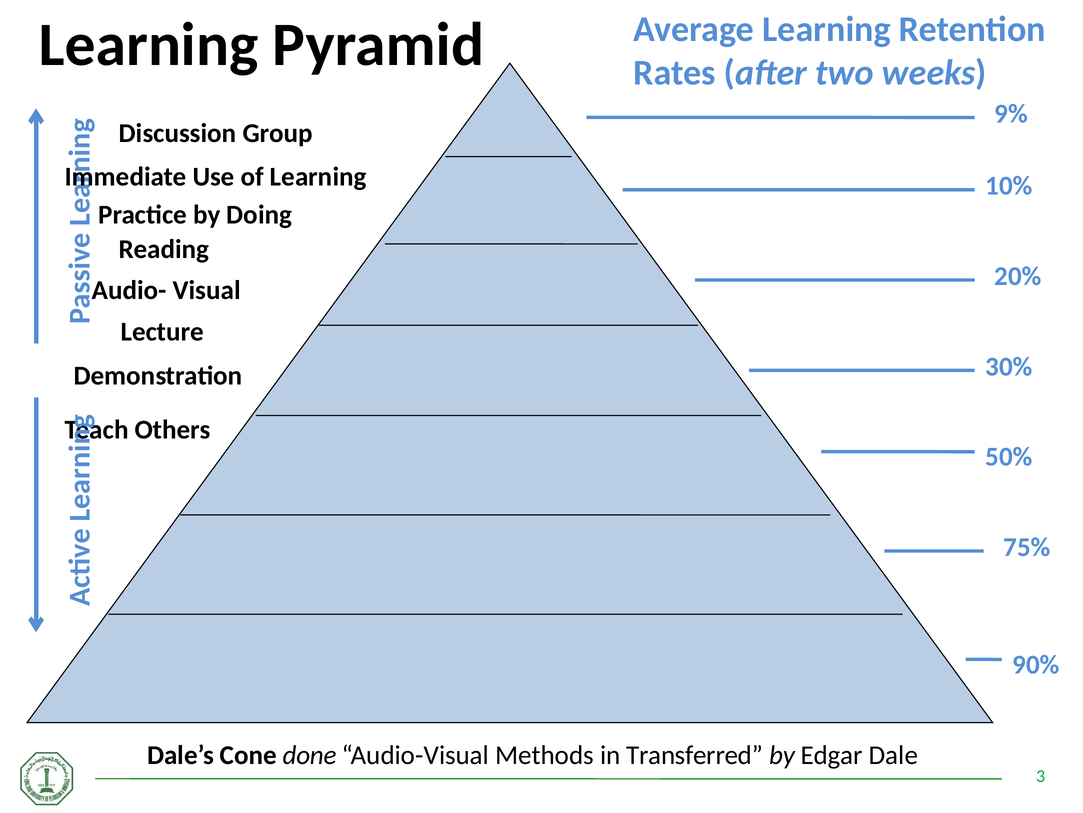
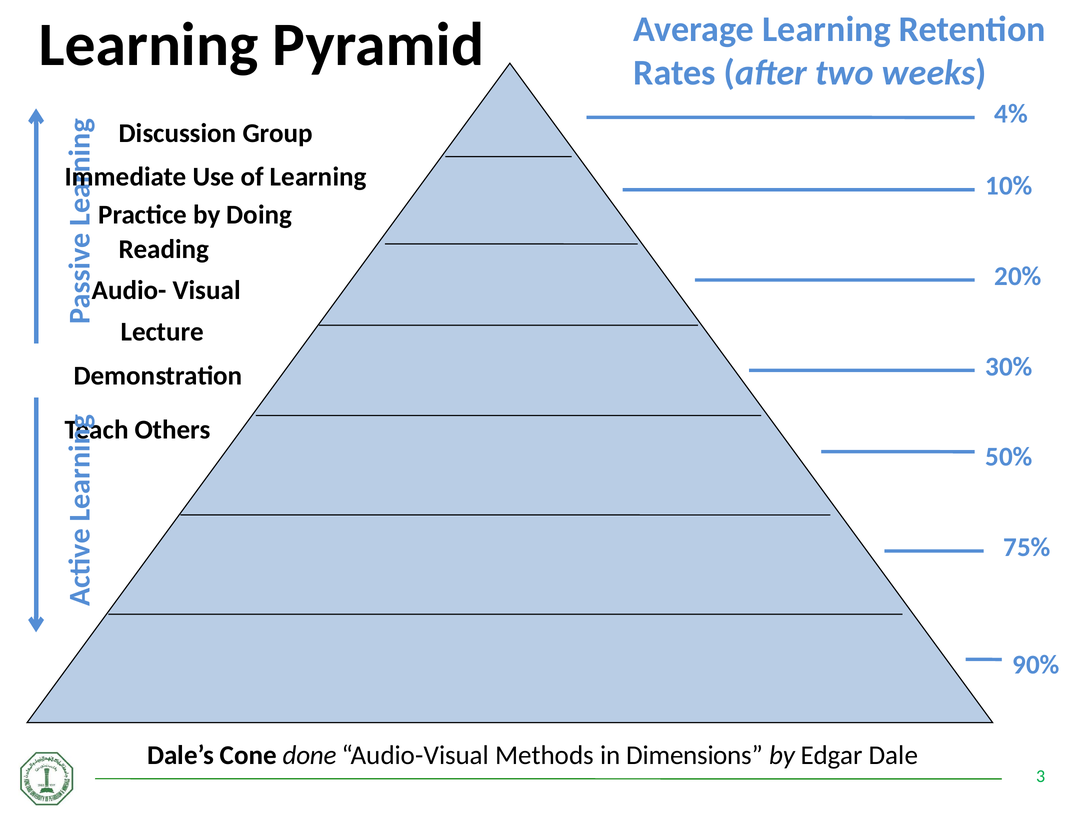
9%: 9% -> 4% (1011, 114)
Transferred: Transferred -> Dimensions (695, 754)
